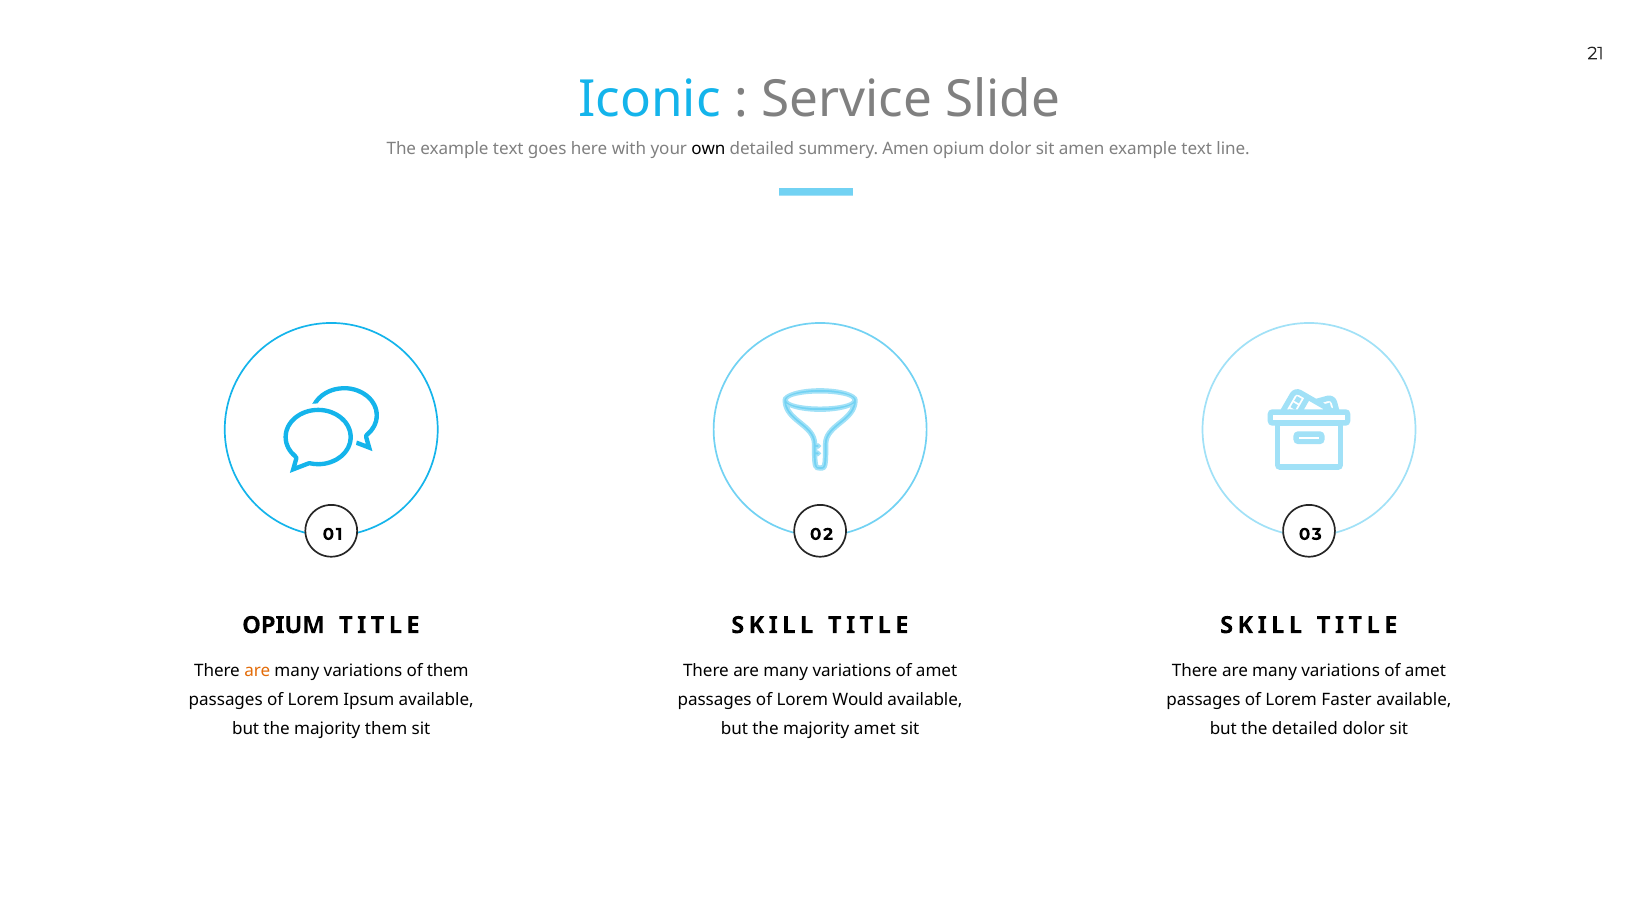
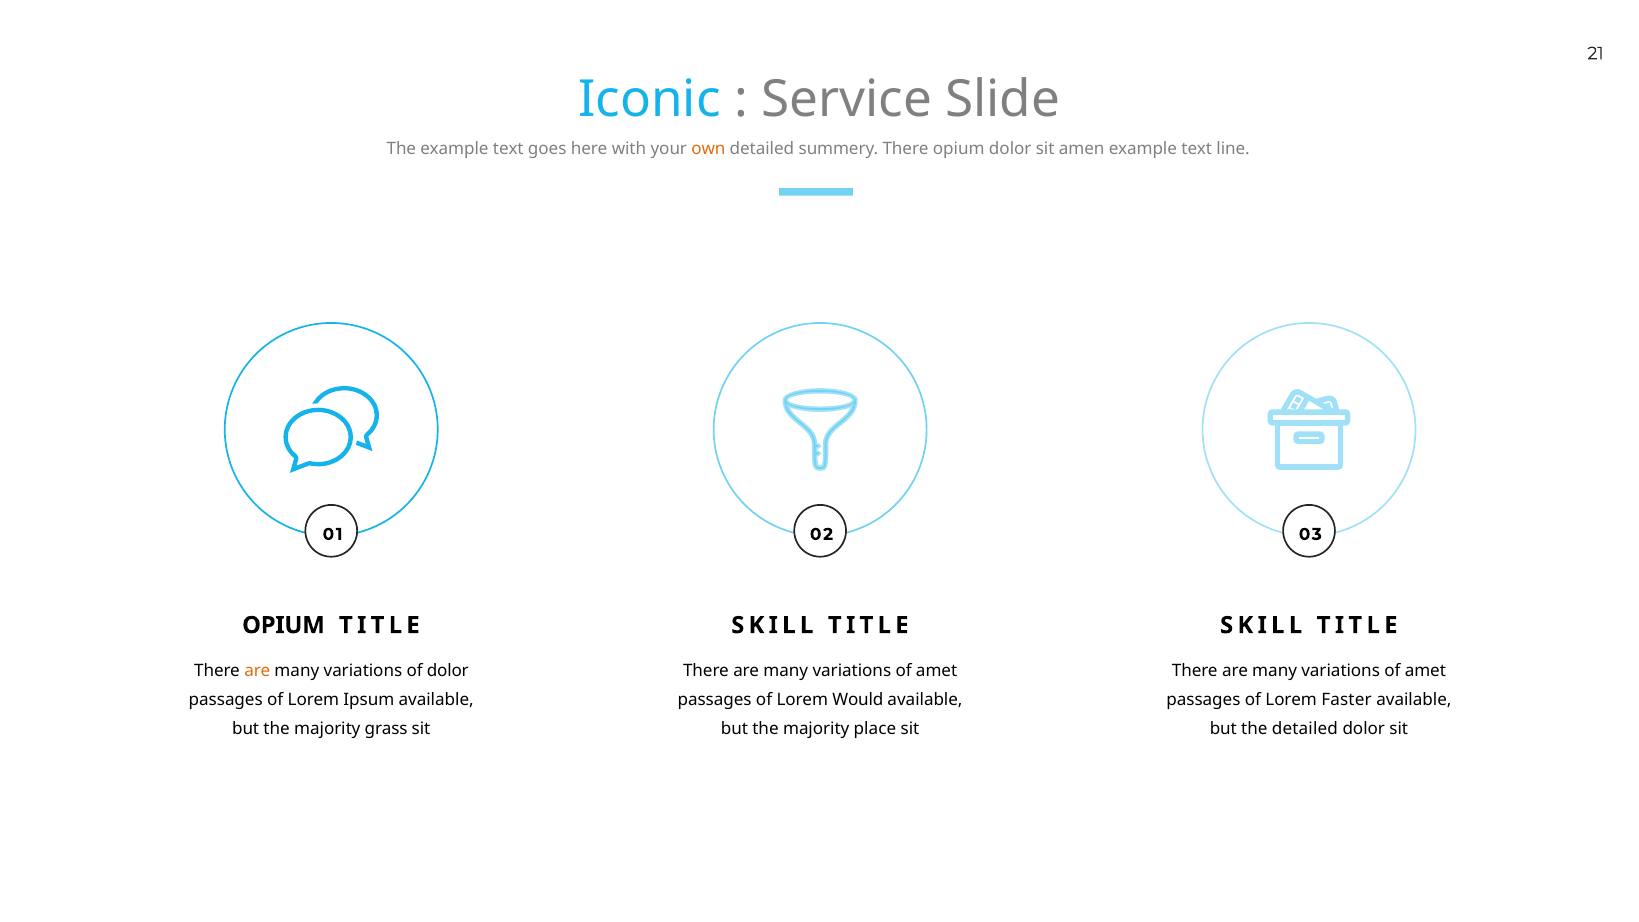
own colour: black -> orange (708, 149)
summery Amen: Amen -> There (906, 149)
of them: them -> dolor (448, 670)
majority them: them -> grass (386, 728)
majority amet: amet -> place (875, 728)
